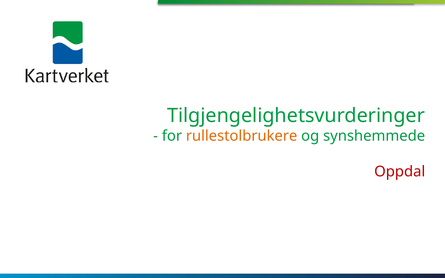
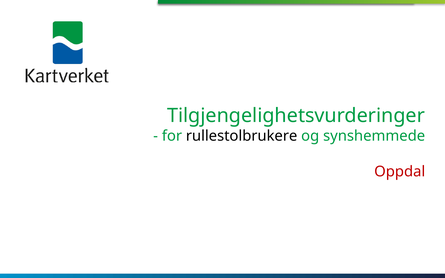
rullestolbrukere colour: orange -> black (242, 136)
